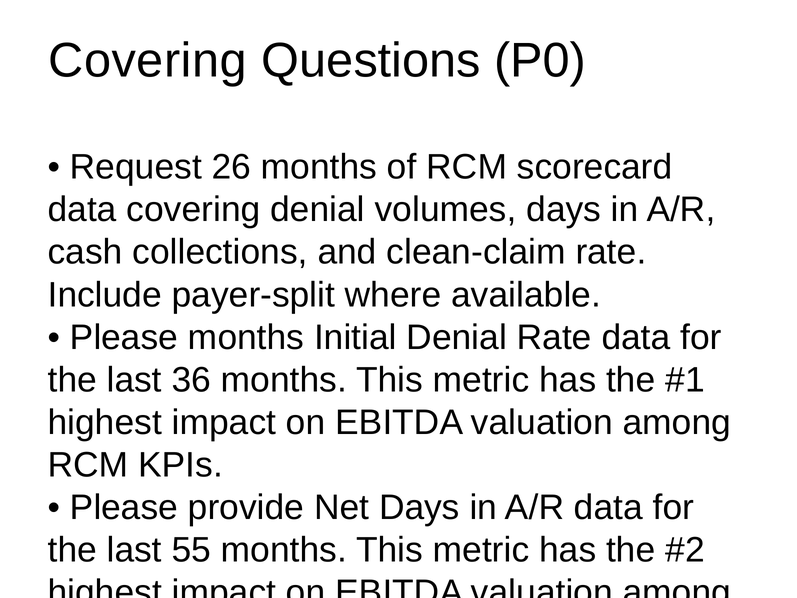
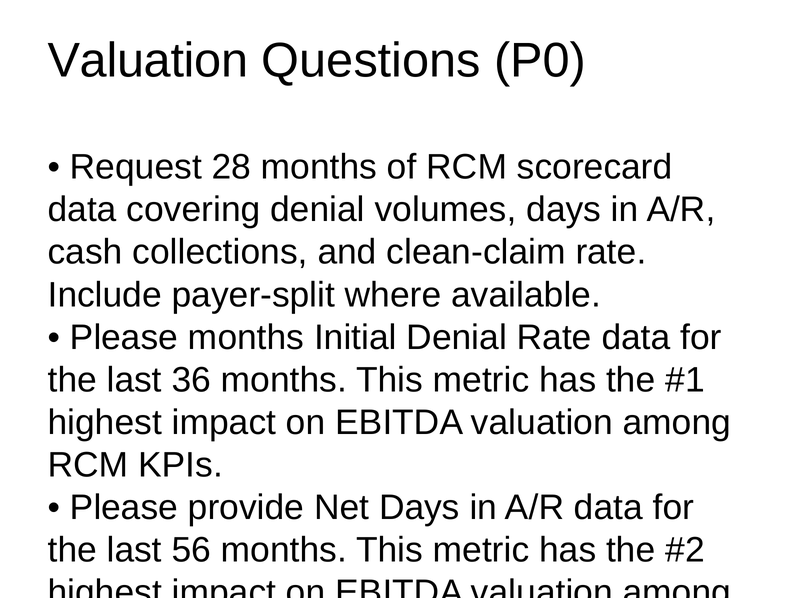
Covering: Covering -> Valuation (148, 60)
26: 26 -> 28 (231, 167)
55: 55 -> 56 (191, 550)
